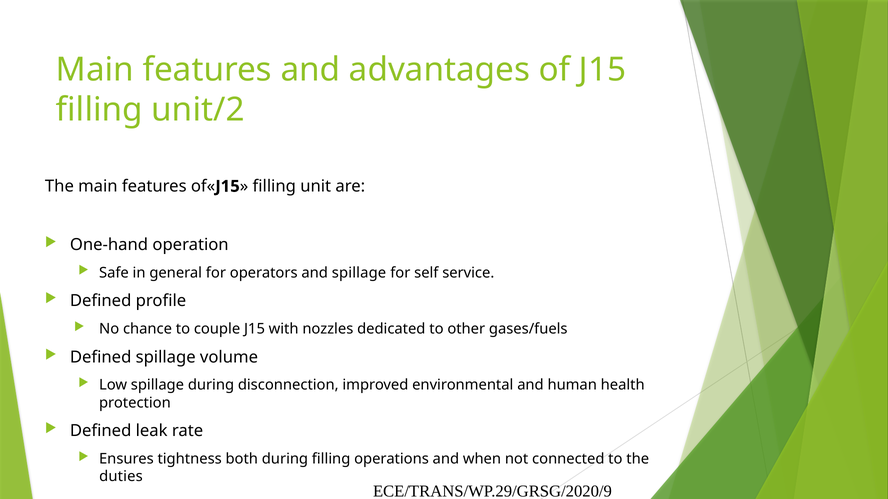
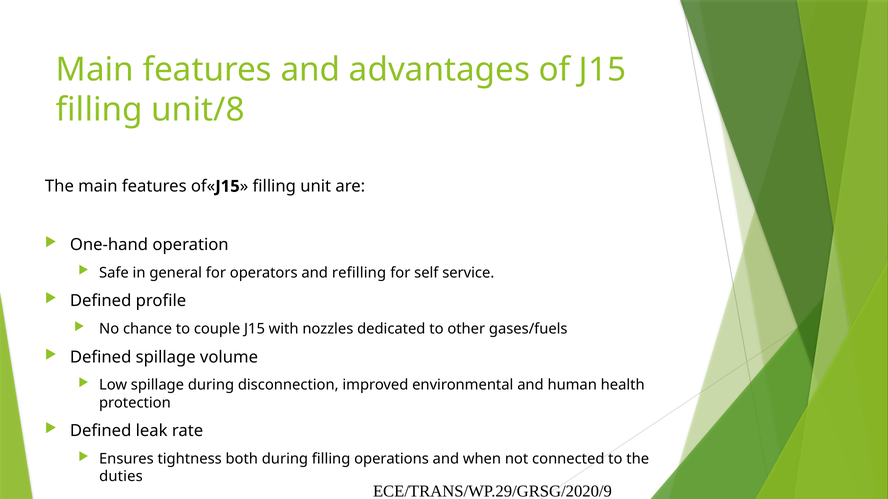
unit/2: unit/2 -> unit/8 (198, 110)
and spillage: spillage -> refilling (359, 273)
